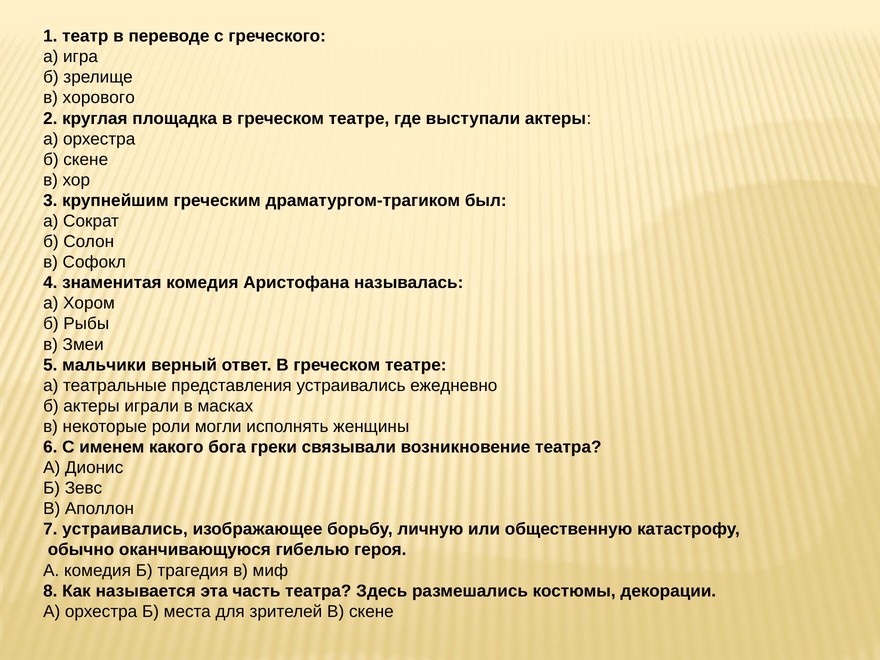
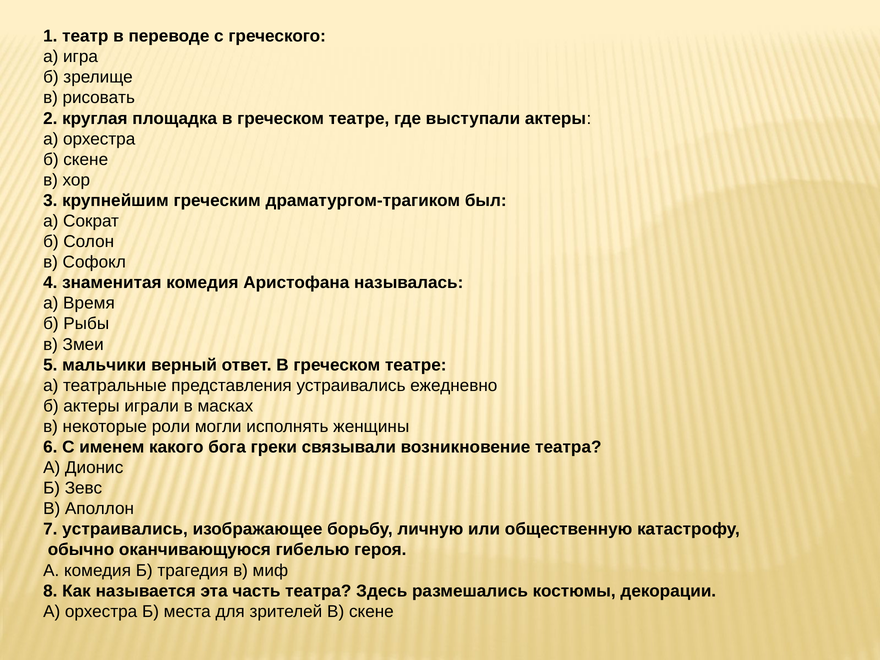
хорового: хорового -> рисовать (99, 98)
Хором: Хором -> Время (89, 303)
